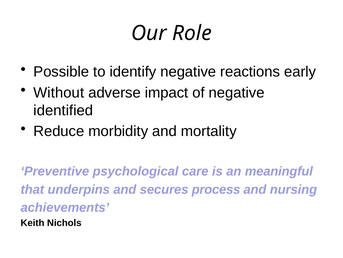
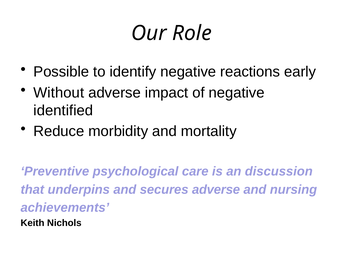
meaningful: meaningful -> discussion (279, 171)
secures process: process -> adverse (216, 189)
